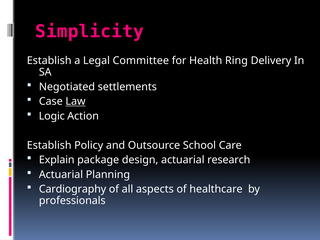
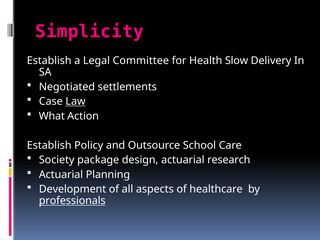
Ring: Ring -> Slow (237, 61)
Logic: Logic -> What (52, 116)
Explain: Explain -> Society (57, 160)
Cardiography: Cardiography -> Development (72, 189)
professionals underline: none -> present (72, 201)
